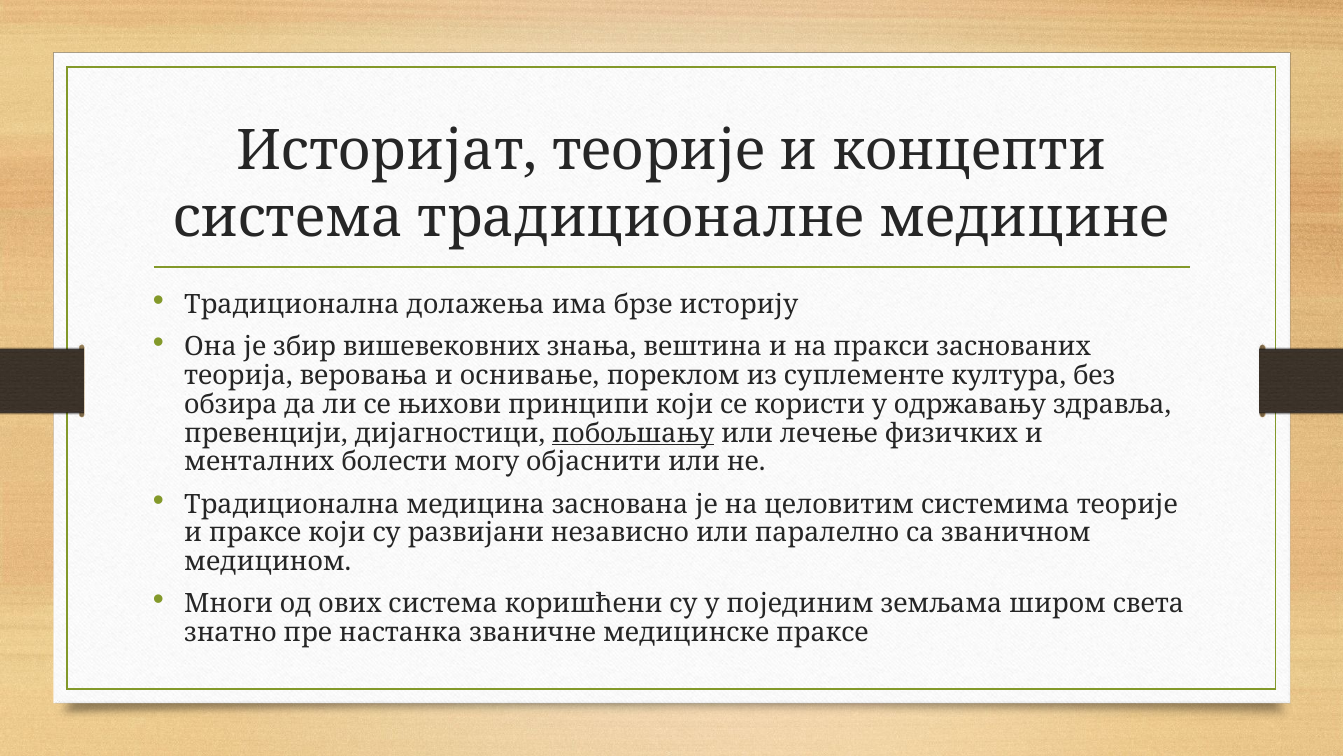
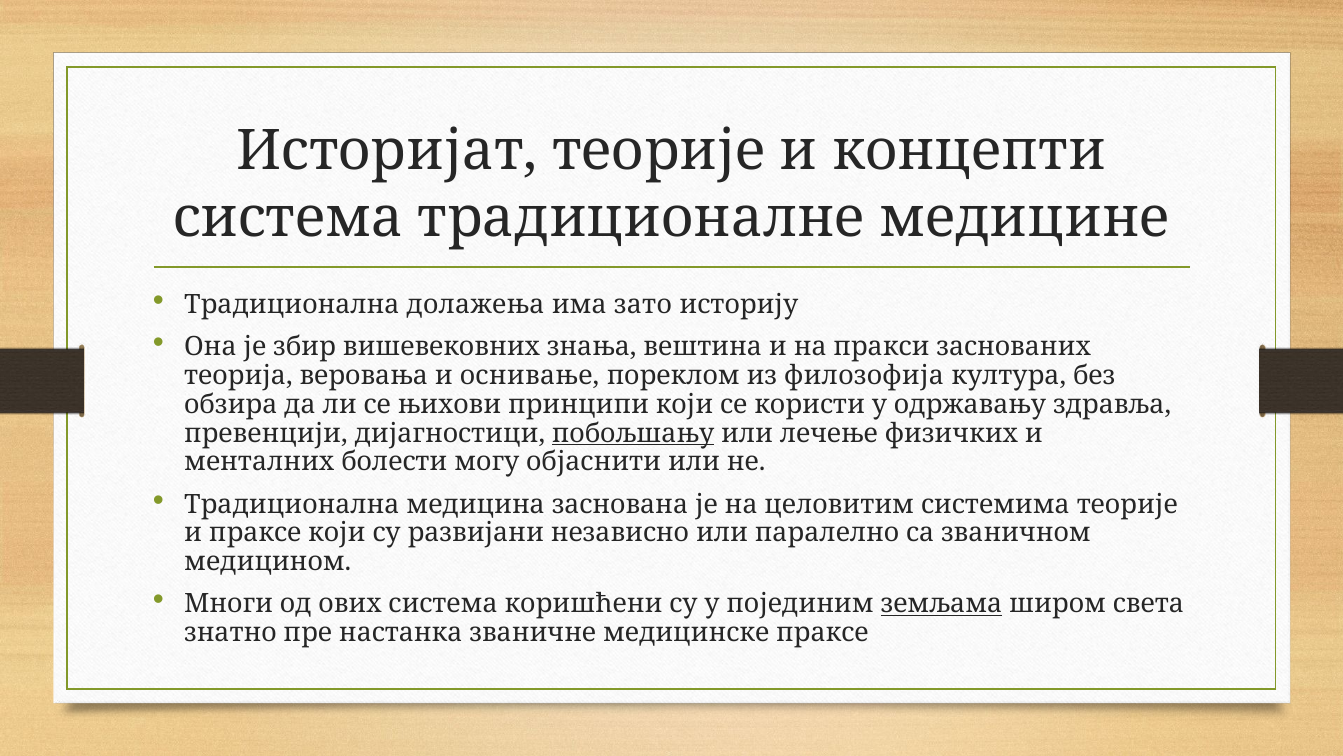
брзе: брзе -> зато (643, 305)
суплементе: суплементе -> филозофија (864, 375)
земљама underline: none -> present (941, 604)
